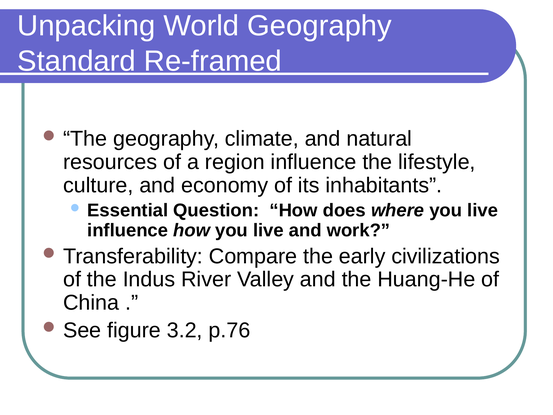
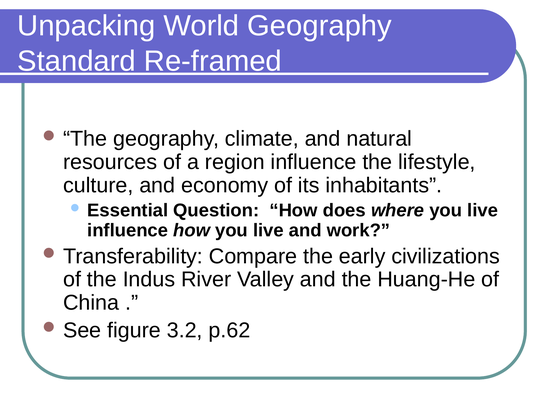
p.76: p.76 -> p.62 (229, 330)
